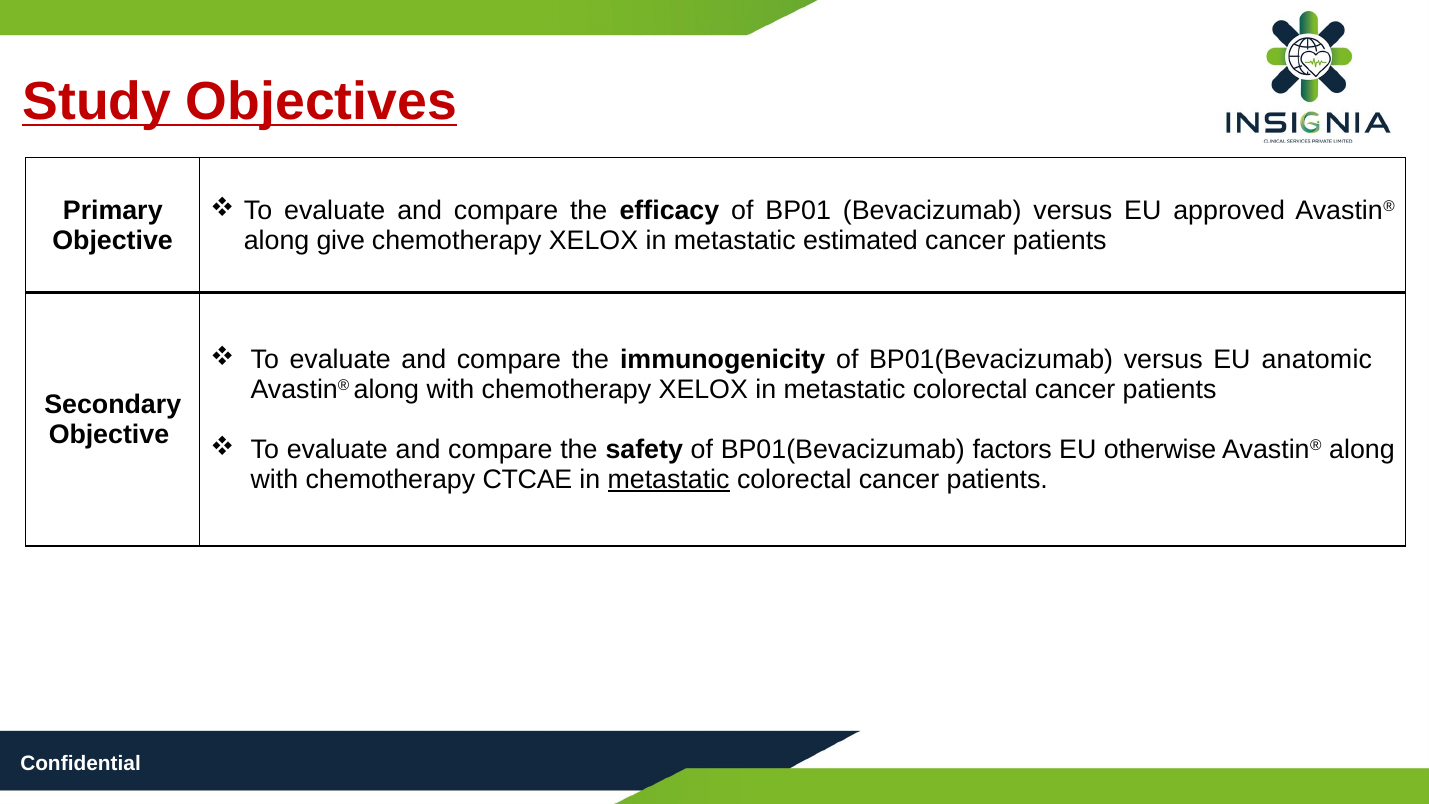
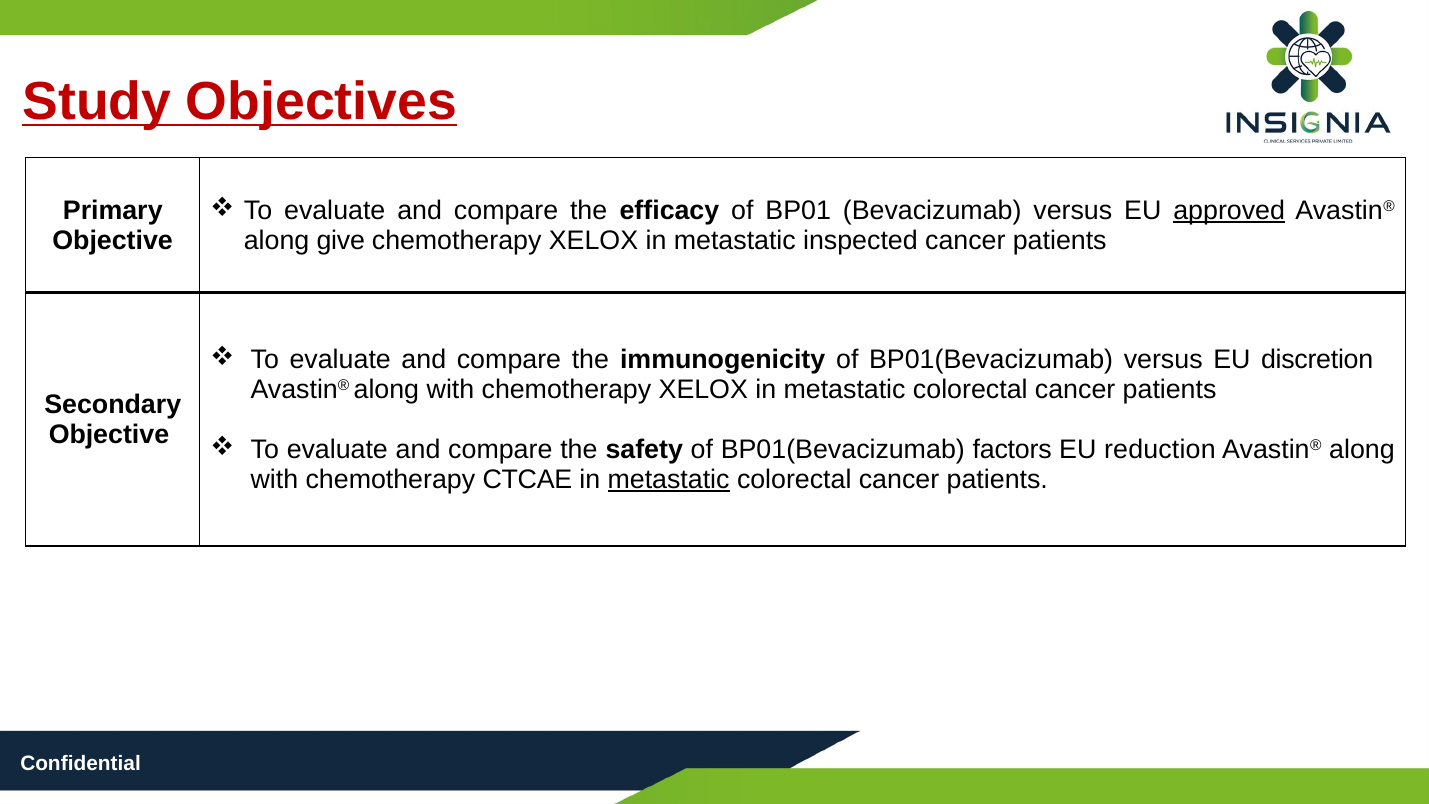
approved underline: none -> present (1229, 210)
estimated: estimated -> inspected (860, 240)
anatomic: anatomic -> discretion (1317, 360)
otherwise: otherwise -> reduction (1160, 450)
